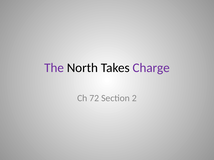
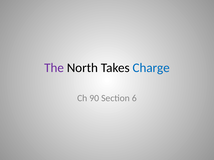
Charge colour: purple -> blue (151, 68)
72: 72 -> 90 (94, 98)
2: 2 -> 6 (134, 98)
